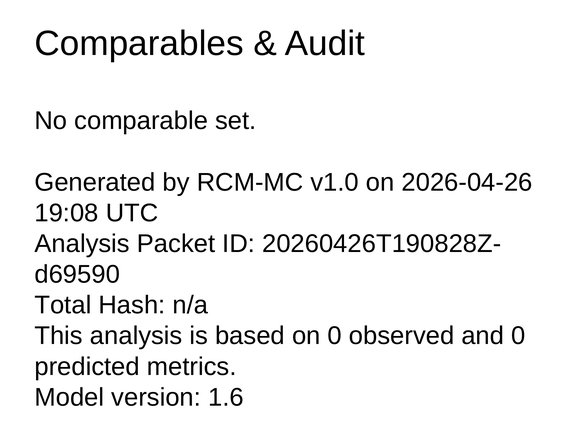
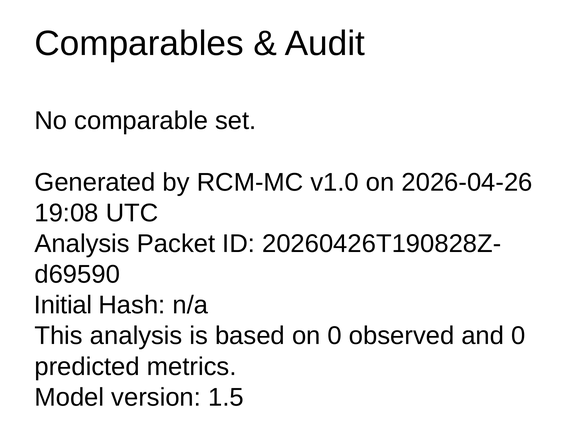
Total: Total -> Initial (63, 305)
1.6: 1.6 -> 1.5 (226, 397)
